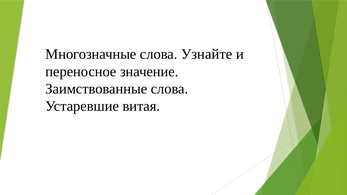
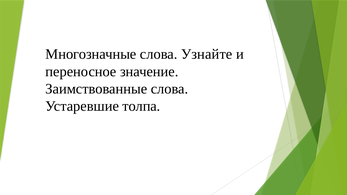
витая: витая -> толпа (141, 106)
